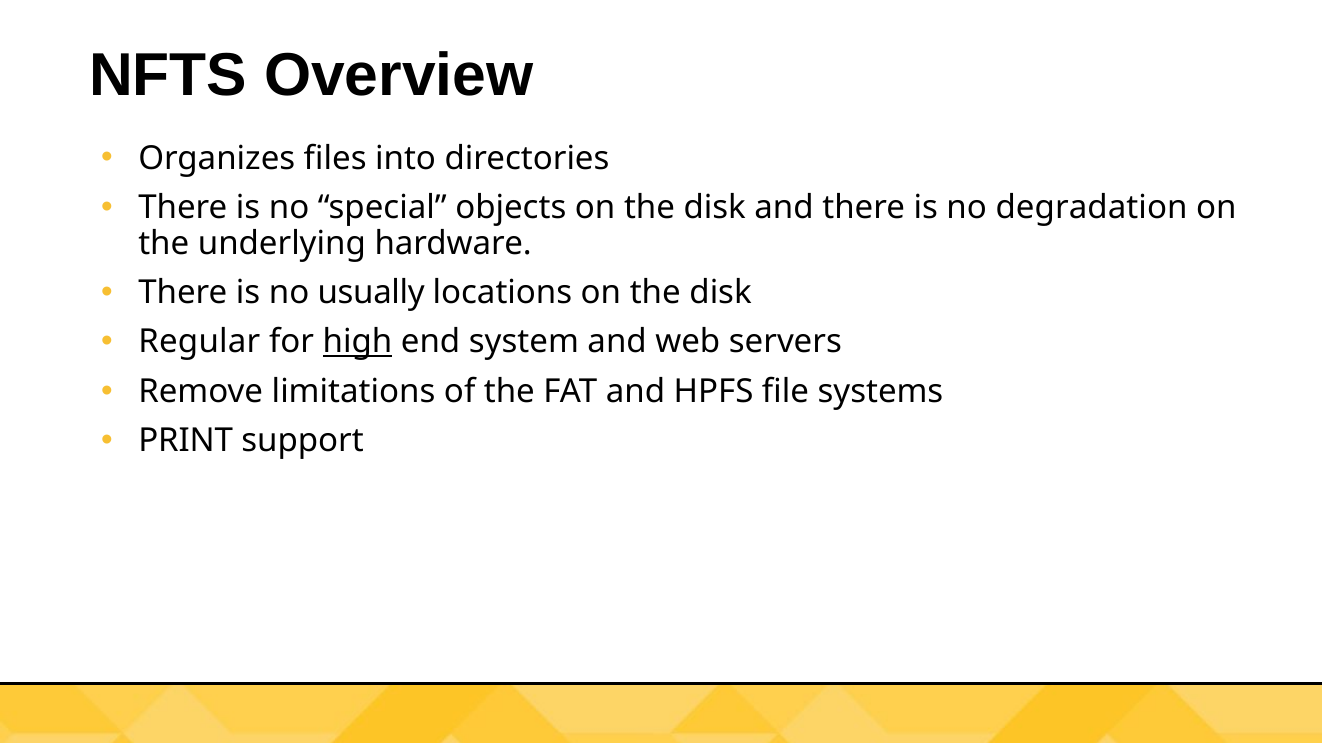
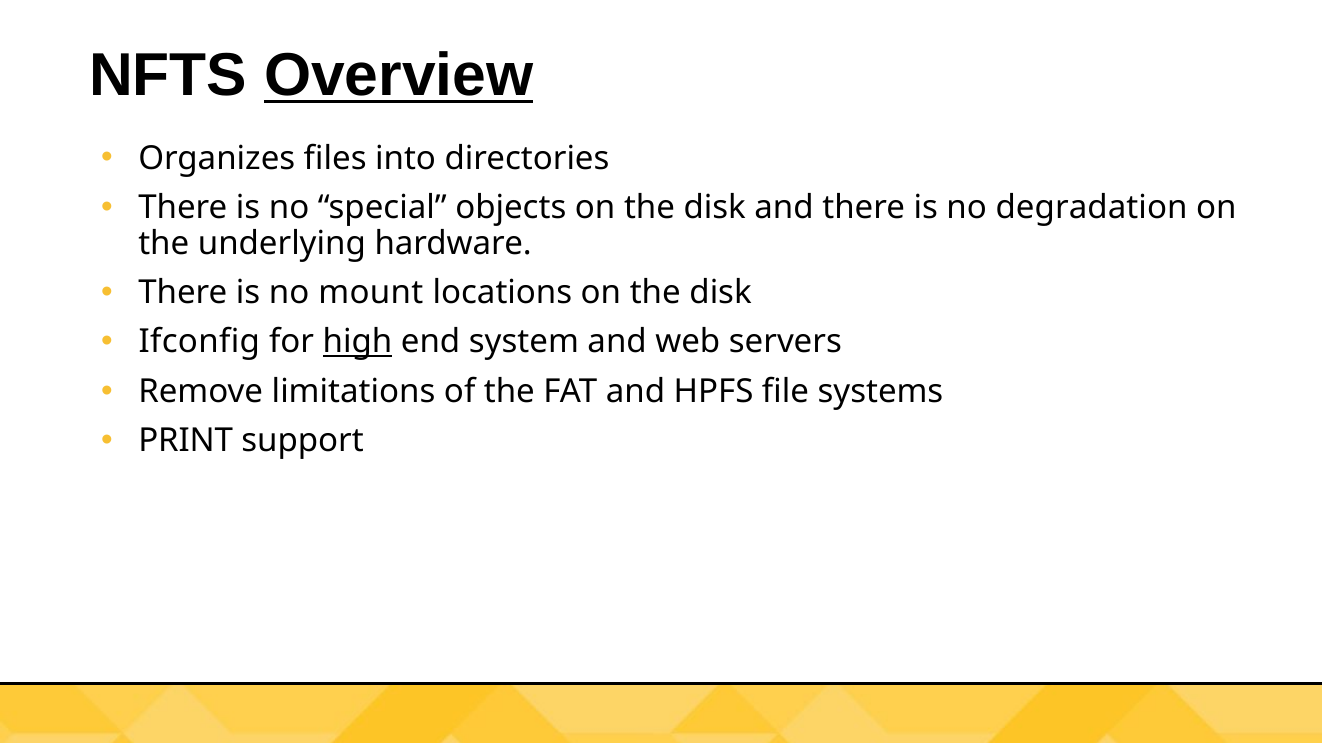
Overview underline: none -> present (399, 76)
usually: usually -> mount (371, 293)
Regular: Regular -> Ifconfig (199, 342)
